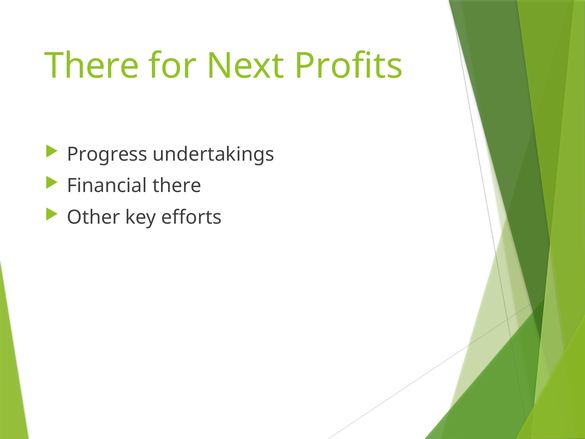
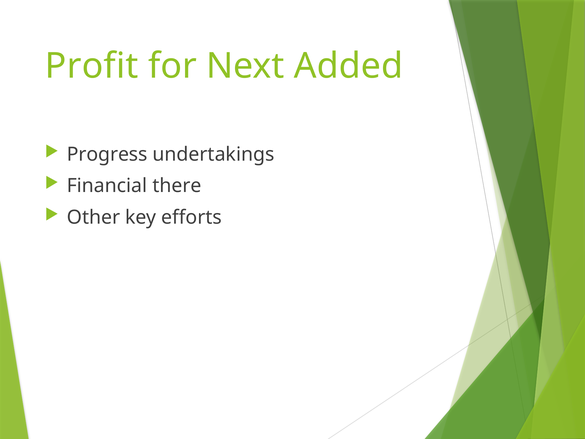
There: There -> Profit (92, 66)
Profits: Profits -> Added (348, 66)
